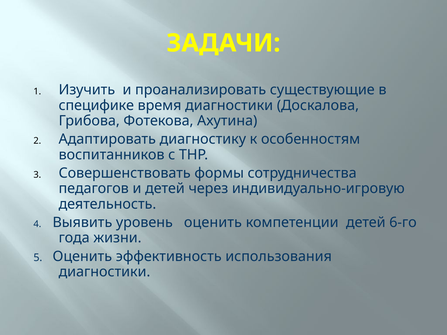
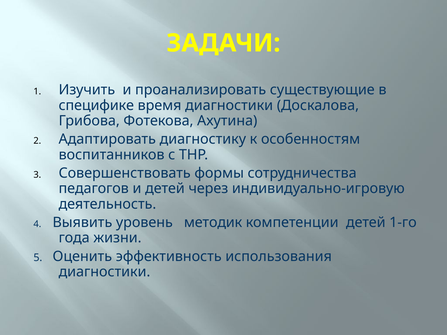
уровень оценить: оценить -> методик (213, 223)
6-го: 6-го -> 1-го (403, 223)
